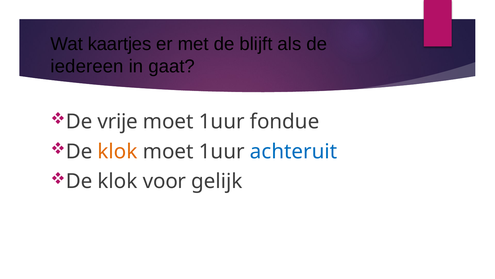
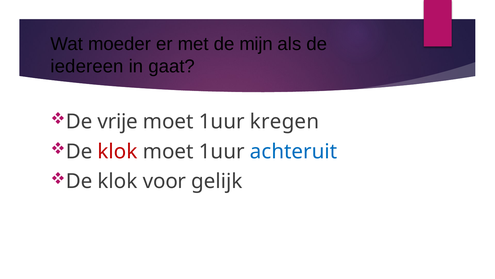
kaartjes: kaartjes -> moeder (119, 44)
blijft: blijft -> mijn (256, 44)
fondue: fondue -> kregen (285, 121)
klok colour: orange -> red (118, 151)
